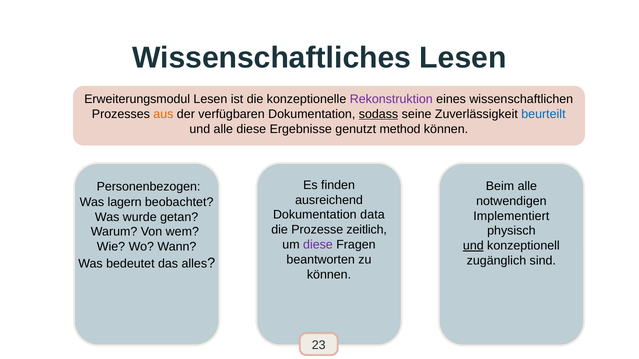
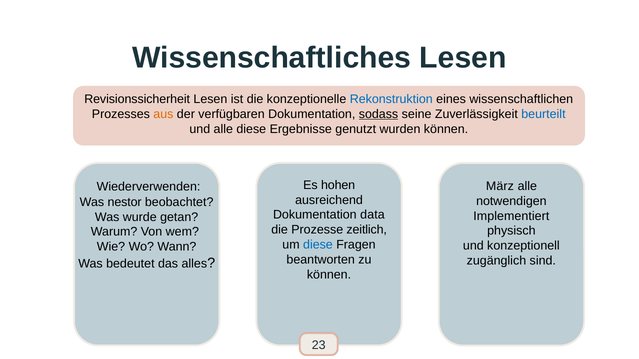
Erweiterungsmodul: Erweiterungsmodul -> Revisionssicherheit (137, 99)
Rekonstruktion colour: purple -> blue (391, 99)
method: method -> wurden (400, 129)
finden: finden -> hohen (338, 185)
Beim: Beim -> März (500, 186)
Personenbezogen: Personenbezogen -> Wiederverwenden (149, 187)
lagern: lagern -> nestor (125, 202)
diese colour: purple -> blue (318, 245)
und underline: present -> none (473, 246)
